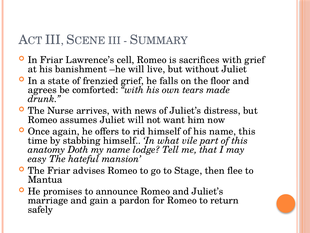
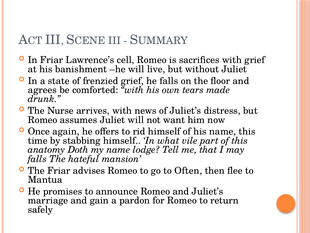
easy: easy -> falls (37, 159)
Stage: Stage -> Often (188, 170)
